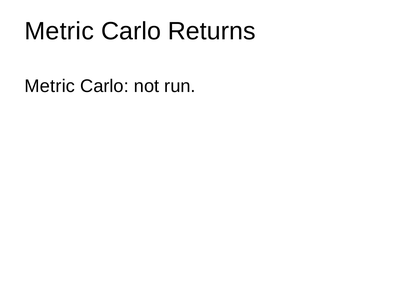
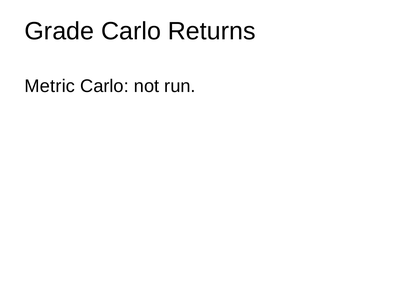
Metric: Metric -> Grade (59, 31)
